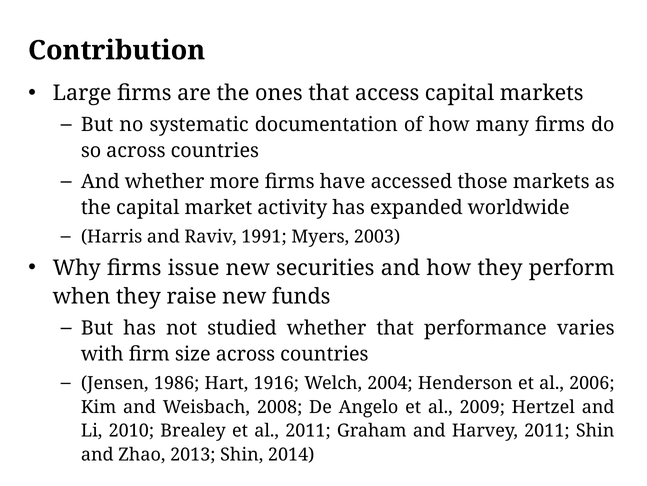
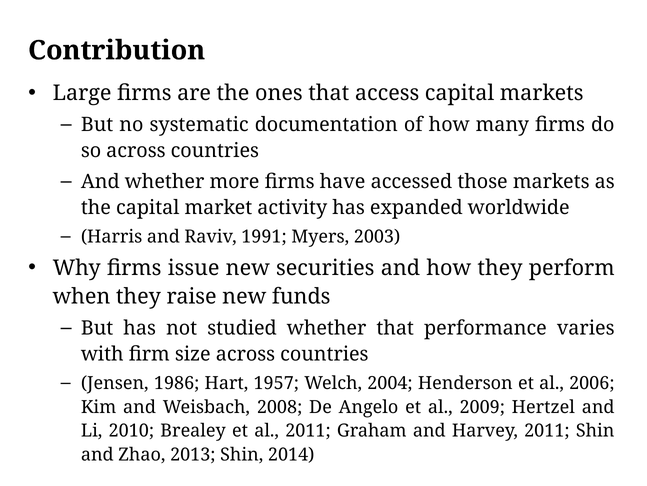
1916: 1916 -> 1957 (276, 383)
